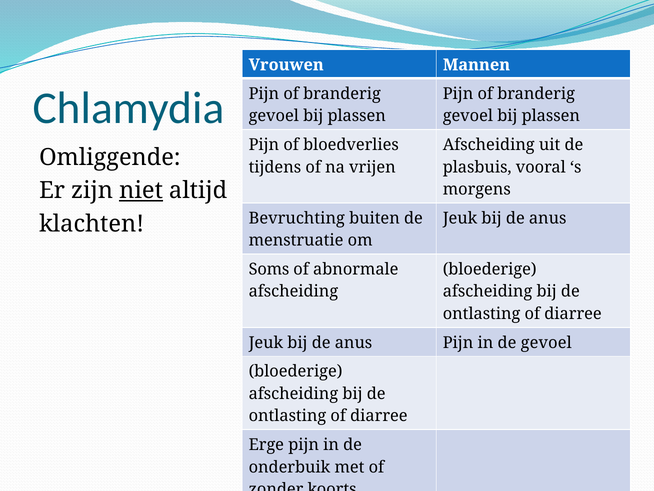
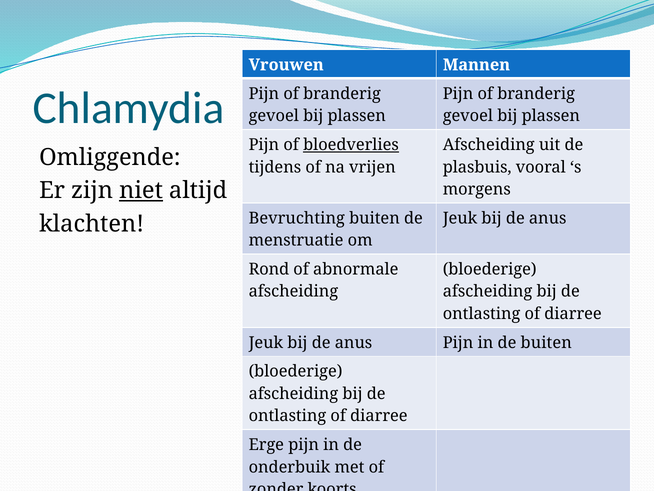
bloedverlies underline: none -> present (351, 145)
Soms: Soms -> Rond (269, 269)
de gevoel: gevoel -> buiten (546, 342)
